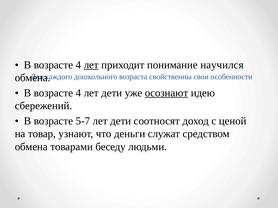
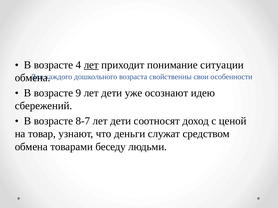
научился: научился -> ситуации (222, 65)
4: 4 -> 9 (78, 93)
осознают underline: present -> none (167, 93)
5-7: 5-7 -> 8-7 (83, 121)
